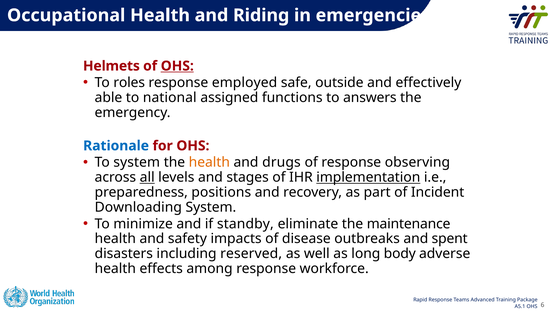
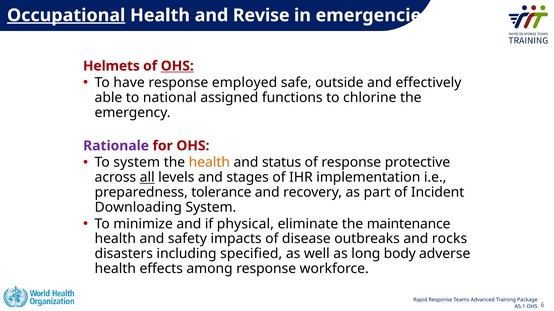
Occupational underline: none -> present (66, 15)
Riding: Riding -> Revise (261, 15)
roles: roles -> have (129, 83)
answers: answers -> chlorine (370, 98)
Rationale colour: blue -> purple (116, 146)
drugs: drugs -> status (282, 163)
observing: observing -> protective (417, 163)
implementation underline: present -> none (368, 178)
positions: positions -> tolerance (221, 193)
standby: standby -> physical (245, 224)
spent: spent -> rocks (450, 239)
reserved: reserved -> specified (251, 254)
